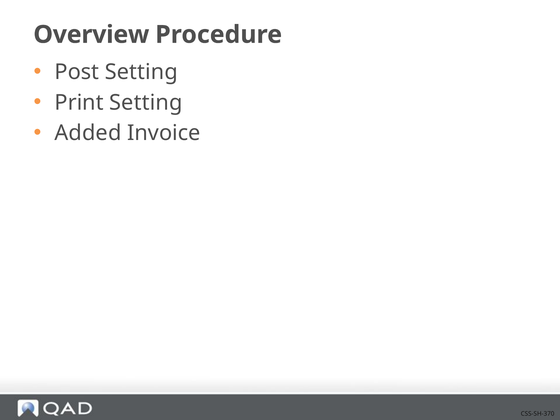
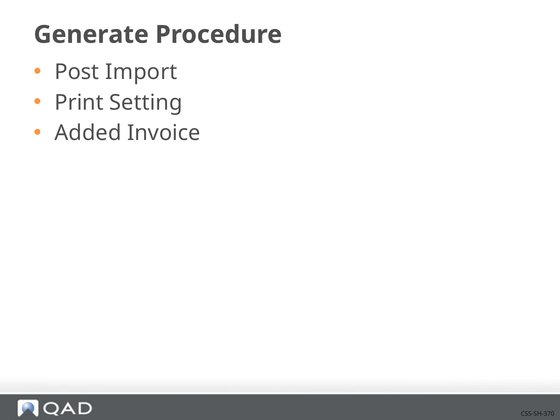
Overview: Overview -> Generate (91, 35)
Post Setting: Setting -> Import (141, 72)
